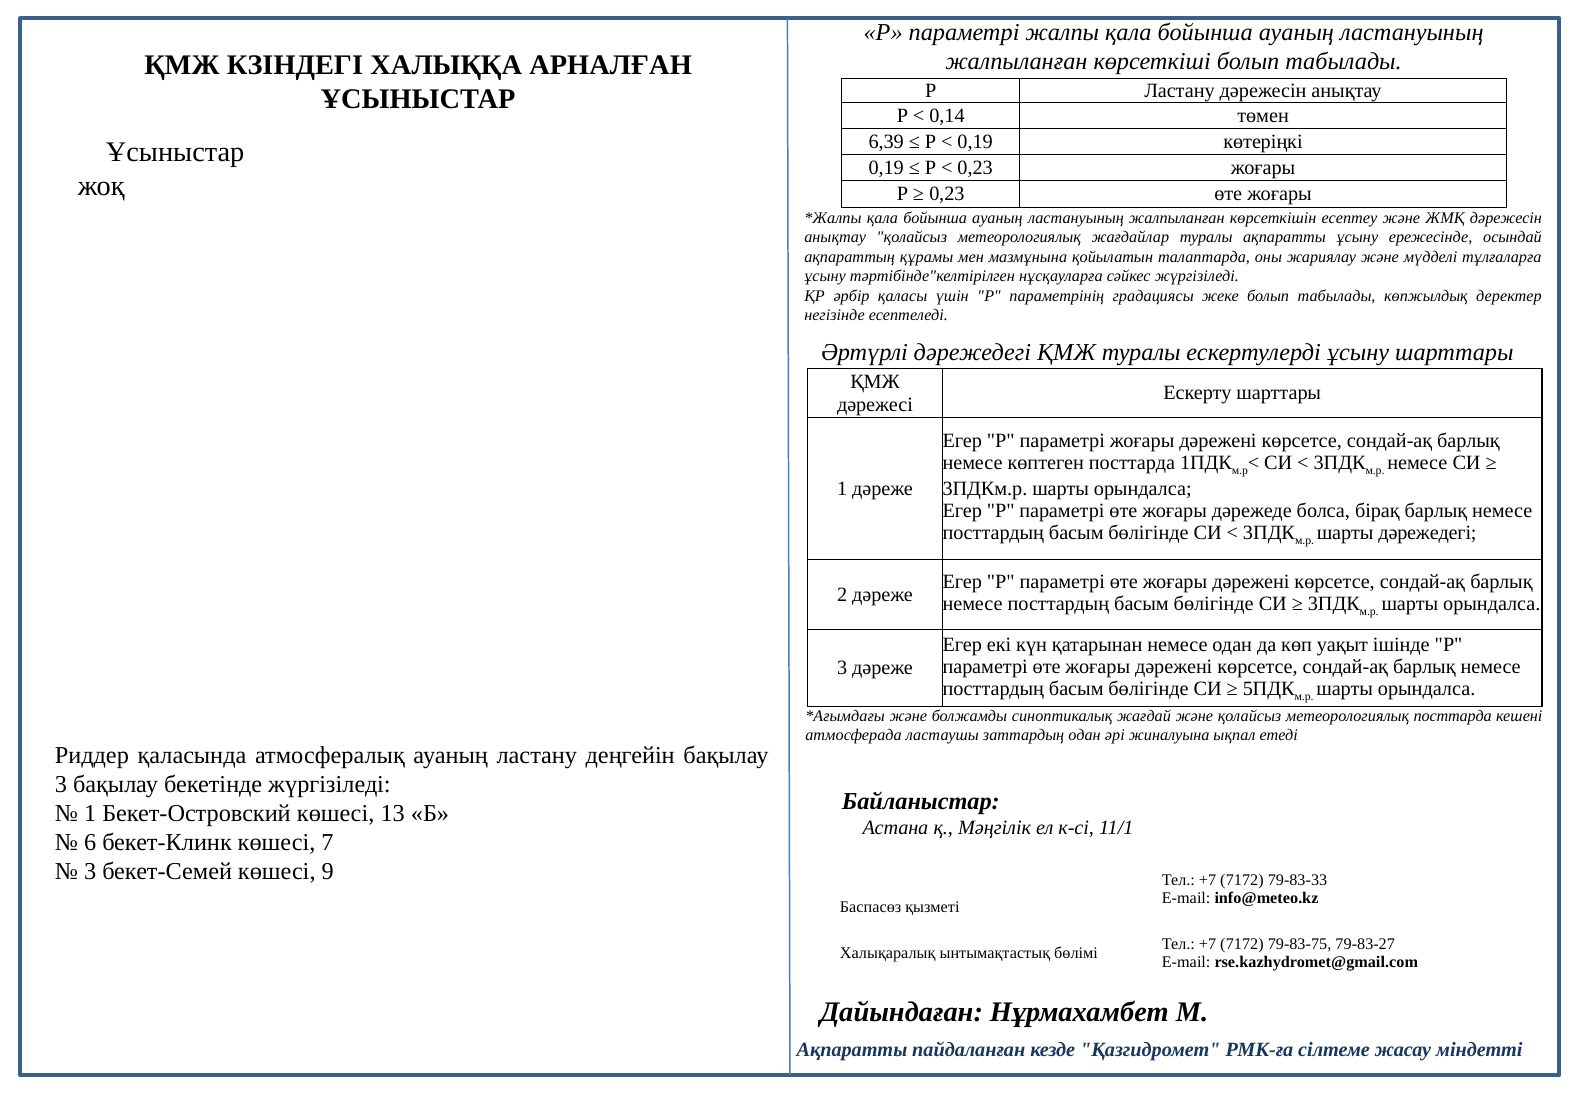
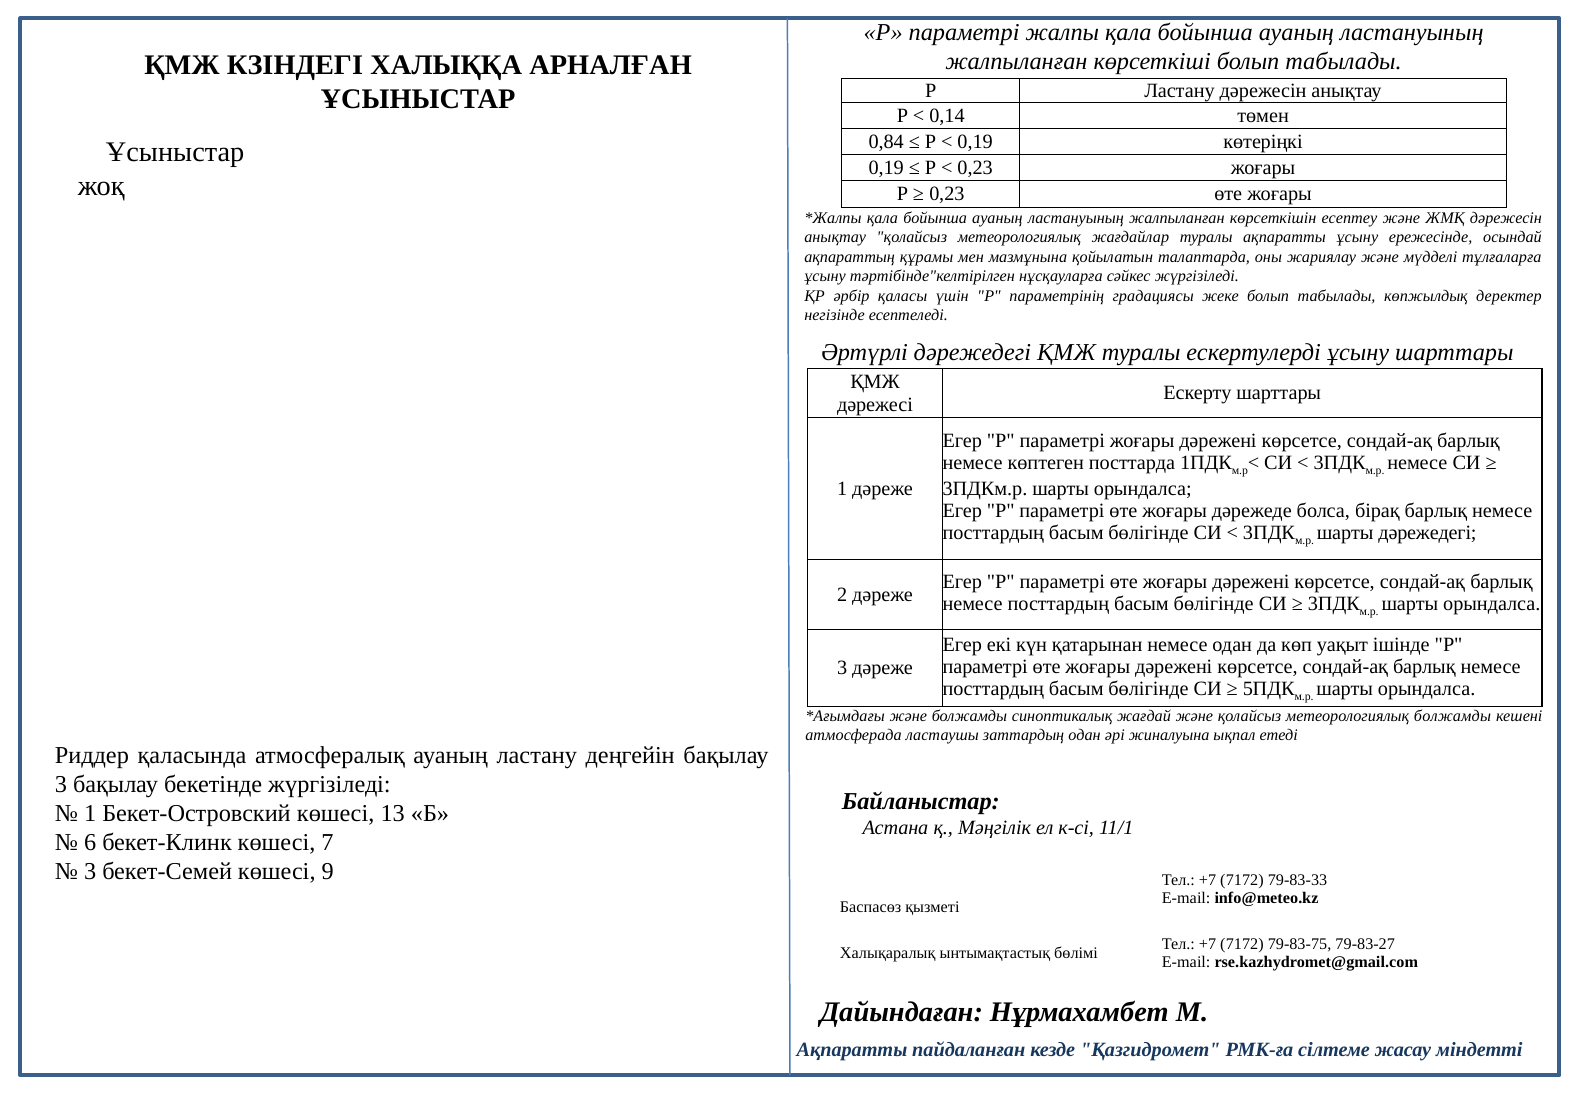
6,39: 6,39 -> 0,84 (886, 142)
метеорологиялық посттарда: посттарда -> болжамды (1453, 716)
